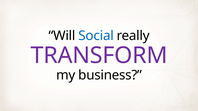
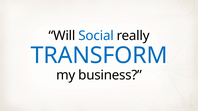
TRANSFORM colour: purple -> blue (99, 56)
